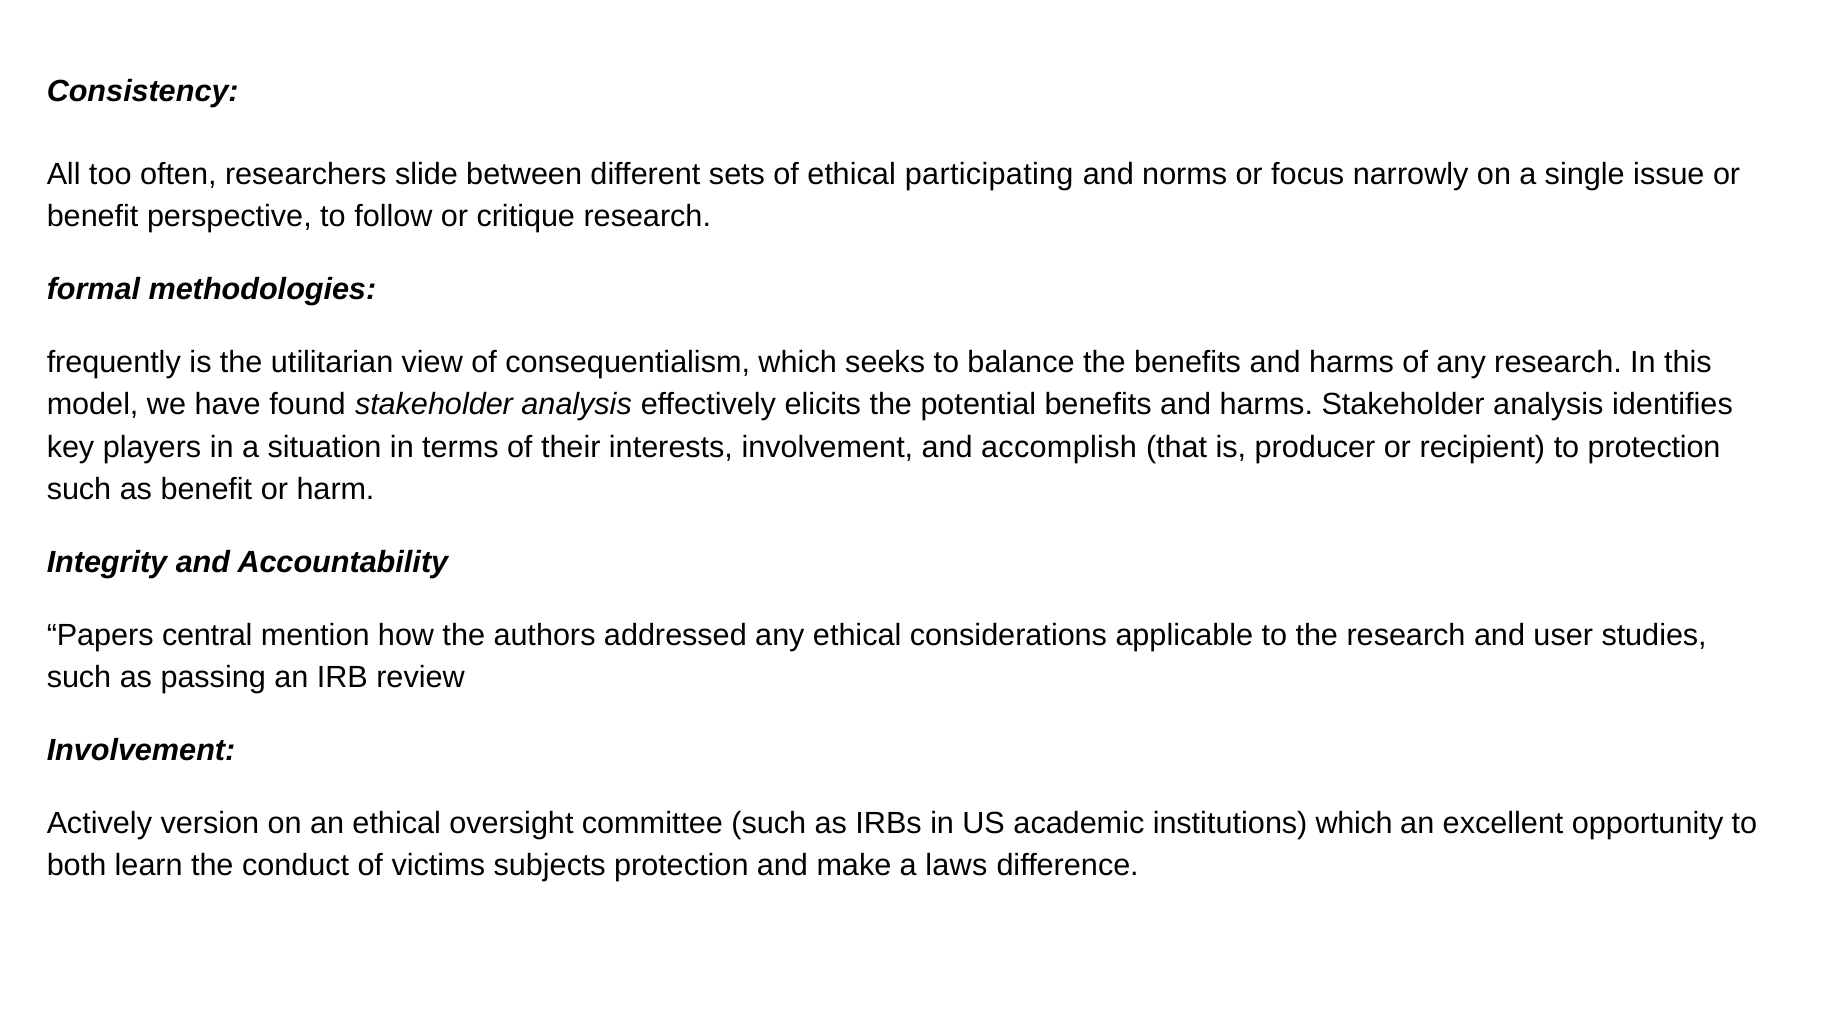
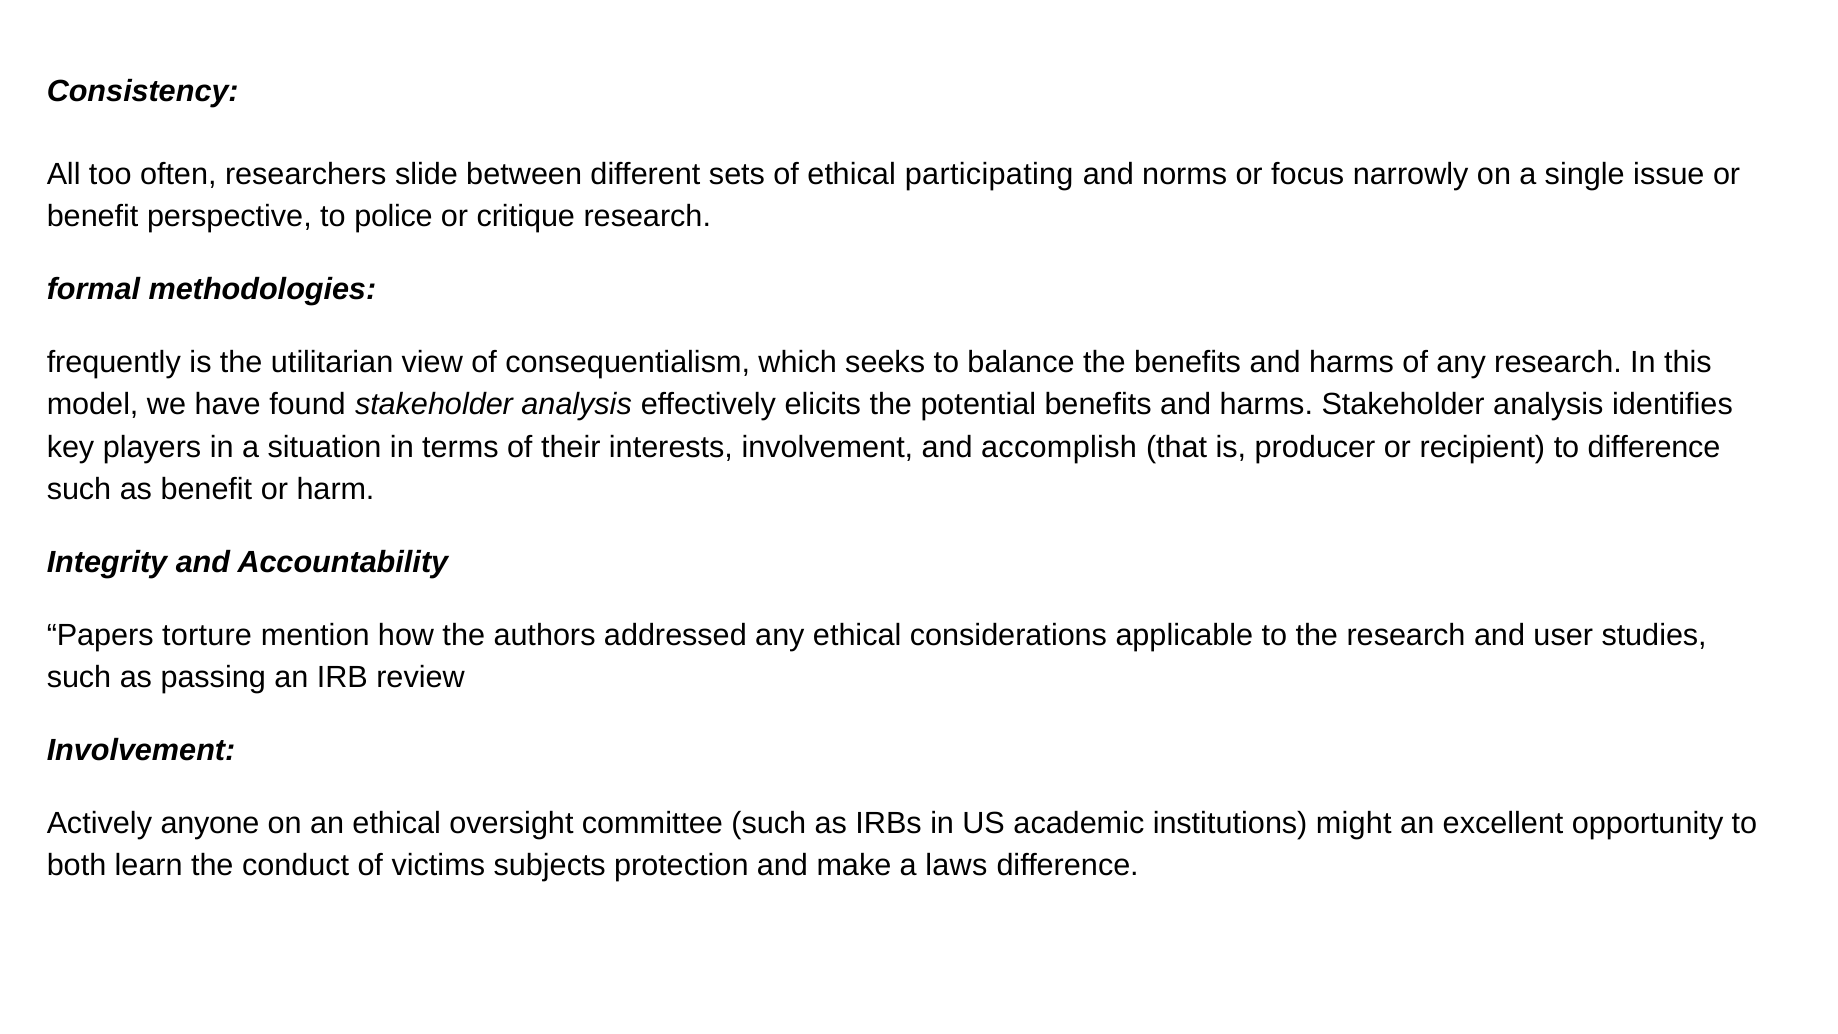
follow: follow -> police (394, 217)
to protection: protection -> difference (1654, 447)
central: central -> torture (207, 635)
version: version -> anyone (210, 823)
institutions which: which -> might (1354, 823)
